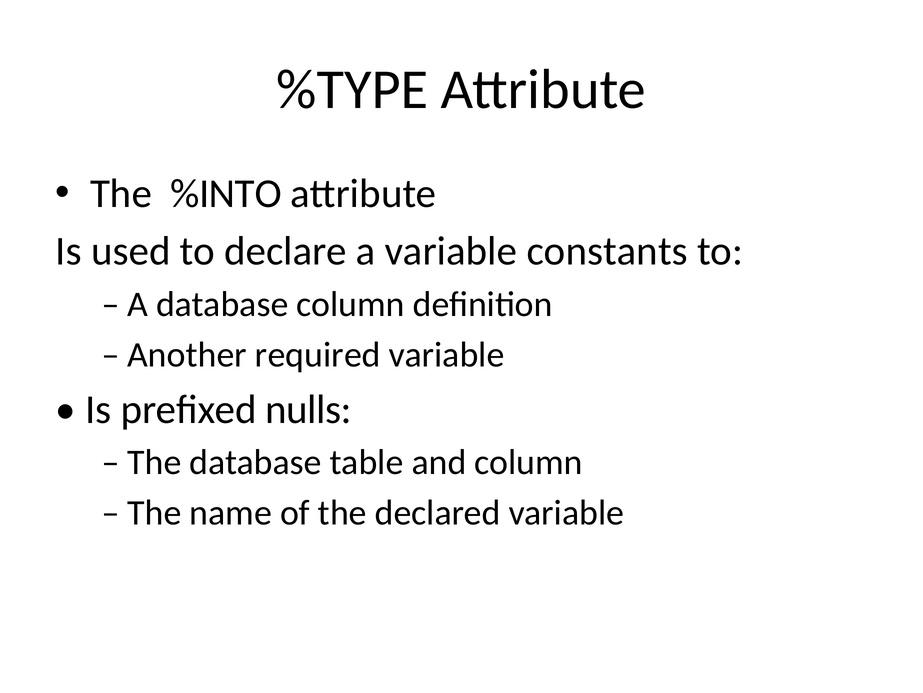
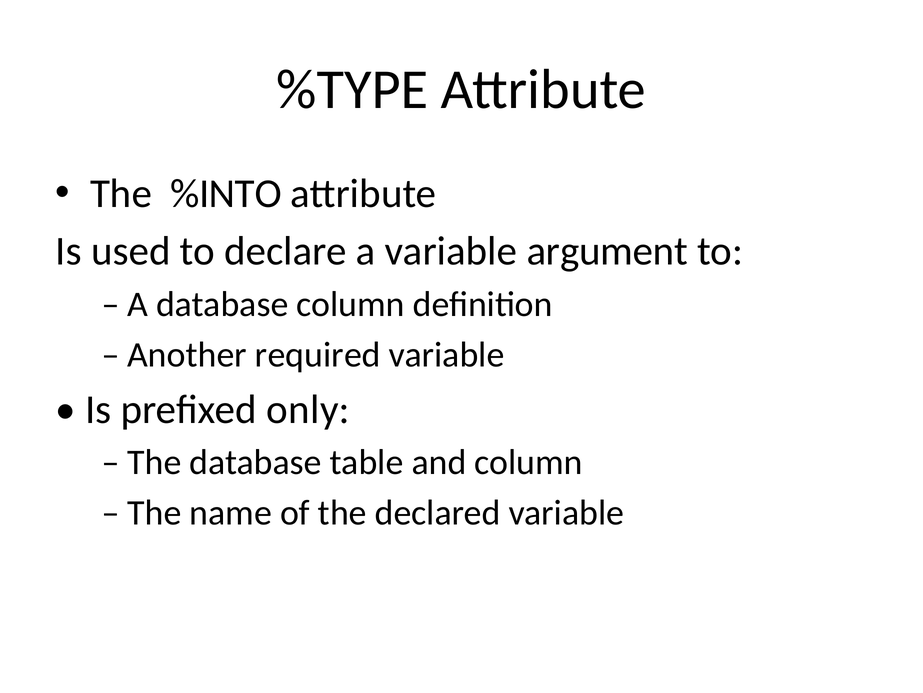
constants: constants -> argument (607, 251)
nulls: nulls -> only (308, 409)
